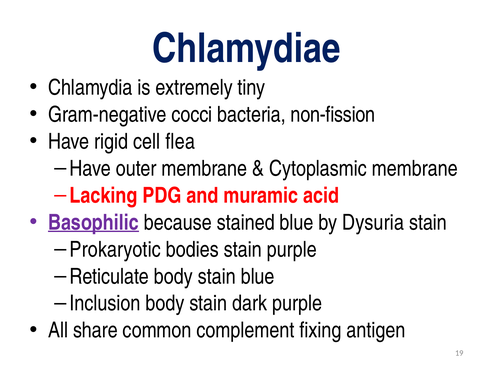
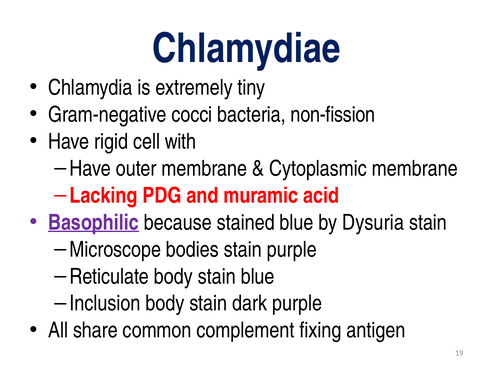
flea: flea -> with (180, 141)
Prokaryotic: Prokaryotic -> Microscope (115, 249)
